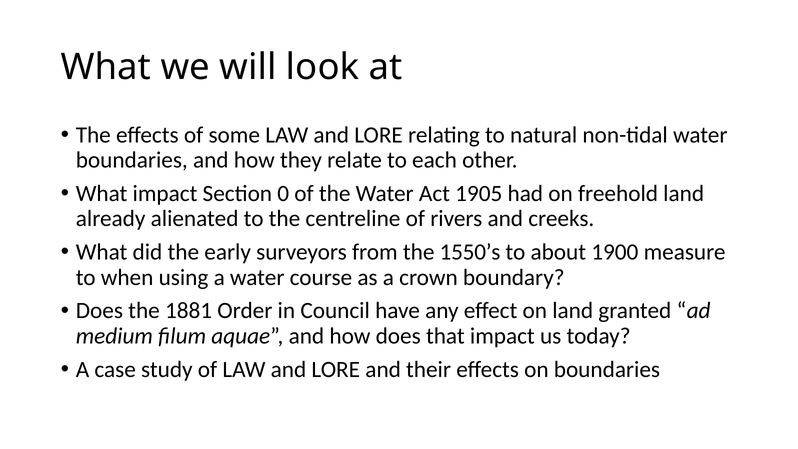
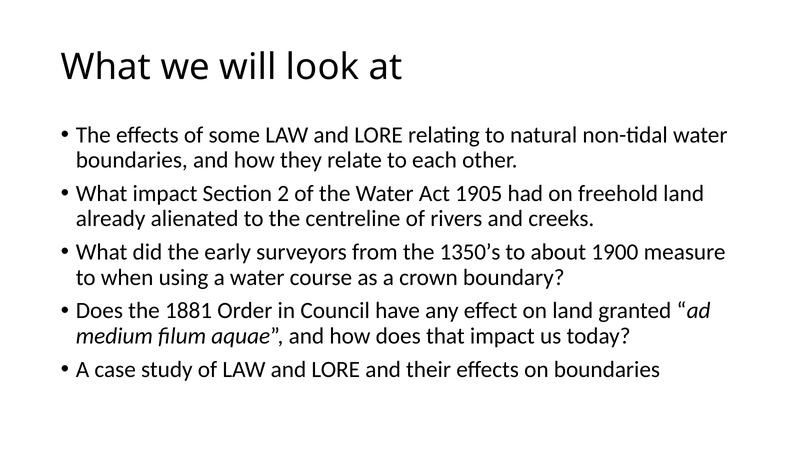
0: 0 -> 2 (283, 194)
1550’s: 1550’s -> 1350’s (470, 252)
